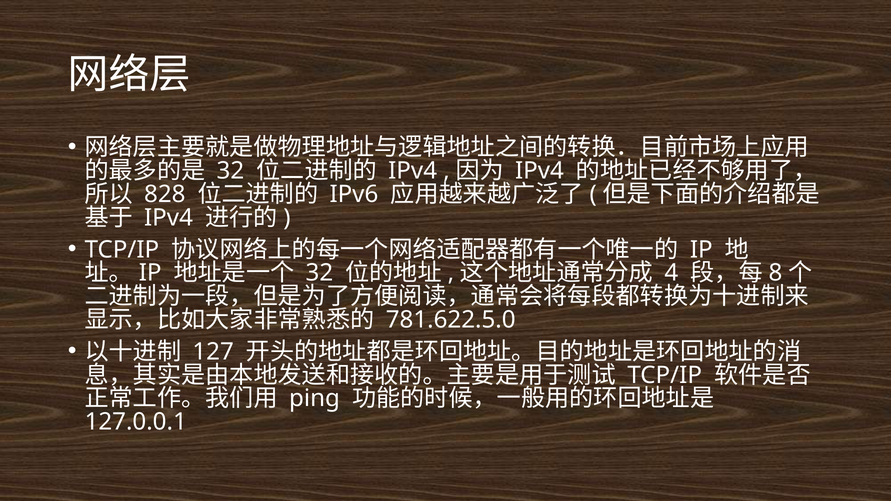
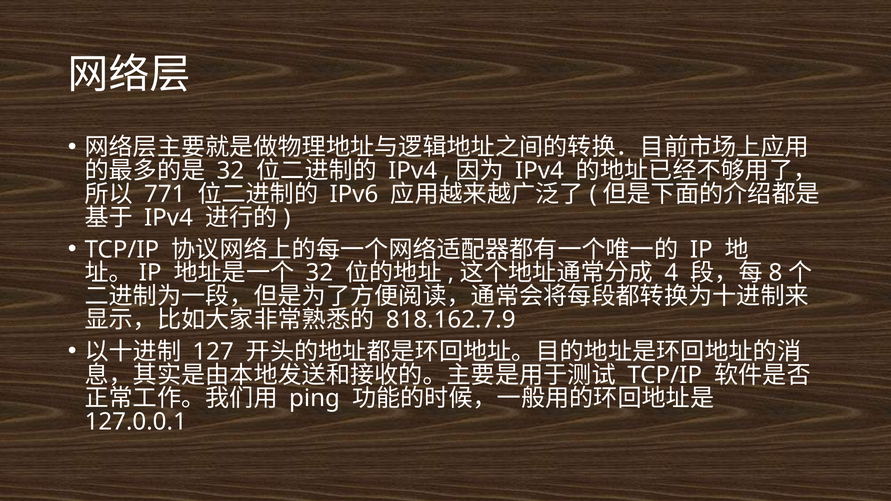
828: 828 -> 771 (165, 194)
781.622.5.0: 781.622.5.0 -> 818.162.7.9 (451, 320)
